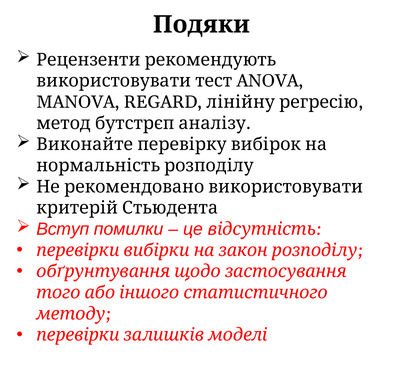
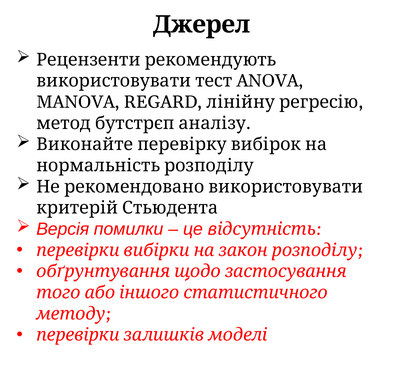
Подяки: Подяки -> Джерел (202, 25)
Вступ: Вступ -> Версія (63, 229)
